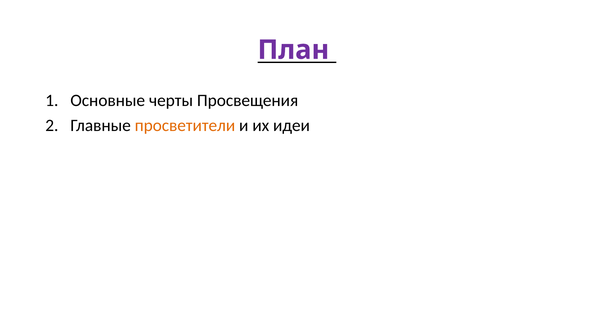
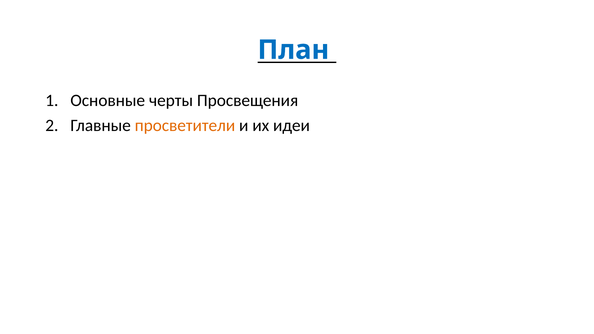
План colour: purple -> blue (293, 50)
